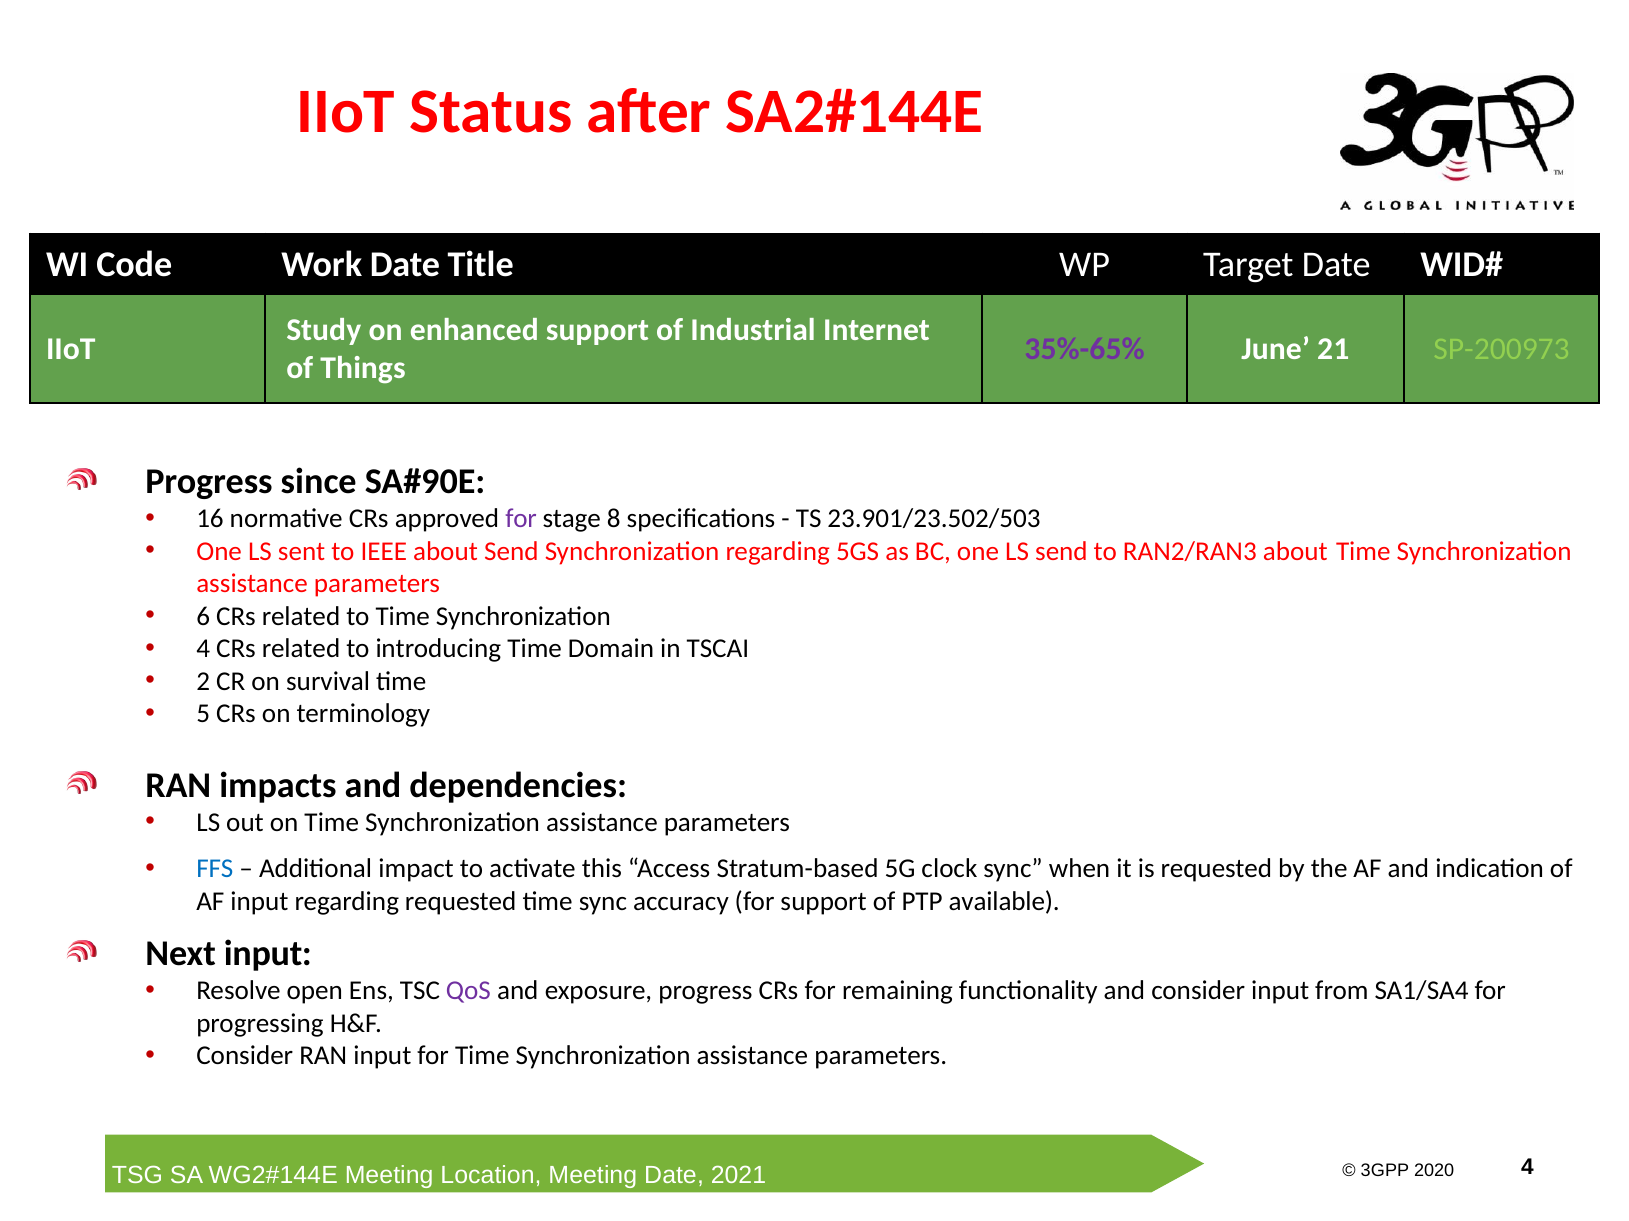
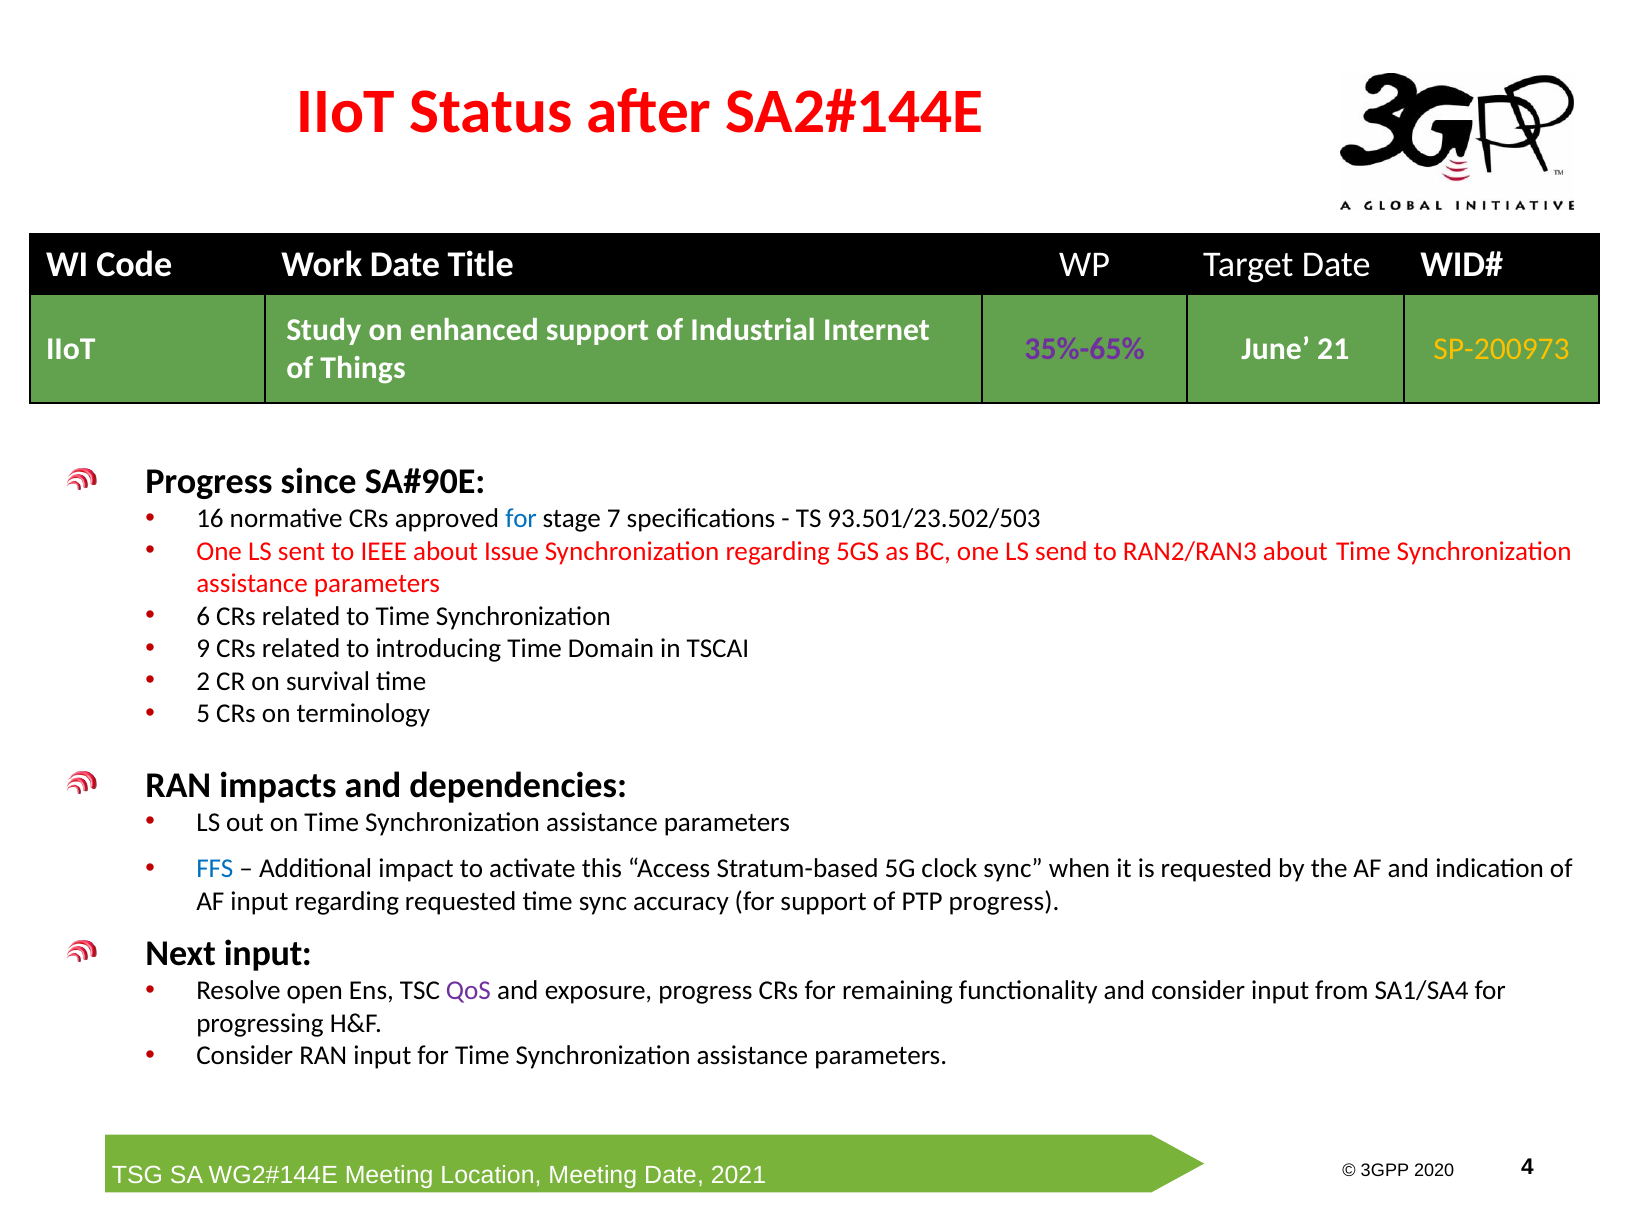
SP-200973 colour: light green -> yellow (1502, 349)
for colour: purple -> blue (521, 519)
8: 8 -> 7 (614, 519)
23.901/23.502/503: 23.901/23.502/503 -> 93.501/23.502/503 (934, 519)
about Send: Send -> Issue (511, 552)
4: 4 -> 9 (203, 649)
PTP available: available -> progress (1004, 902)
